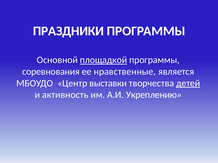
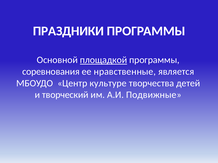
выставки: выставки -> культуре (108, 83)
детей underline: present -> none (188, 83)
активность: активность -> творческий (65, 95)
Укреплению: Укреплению -> Подвижные (154, 95)
